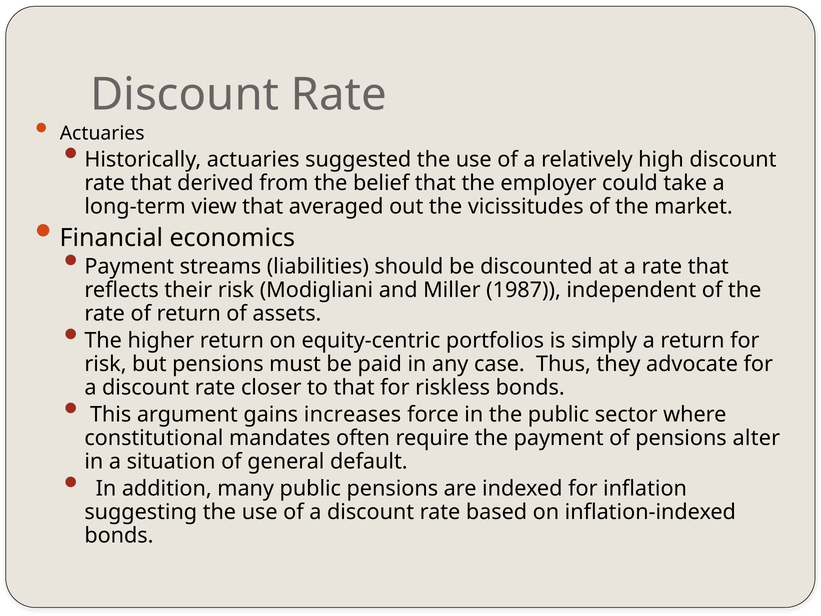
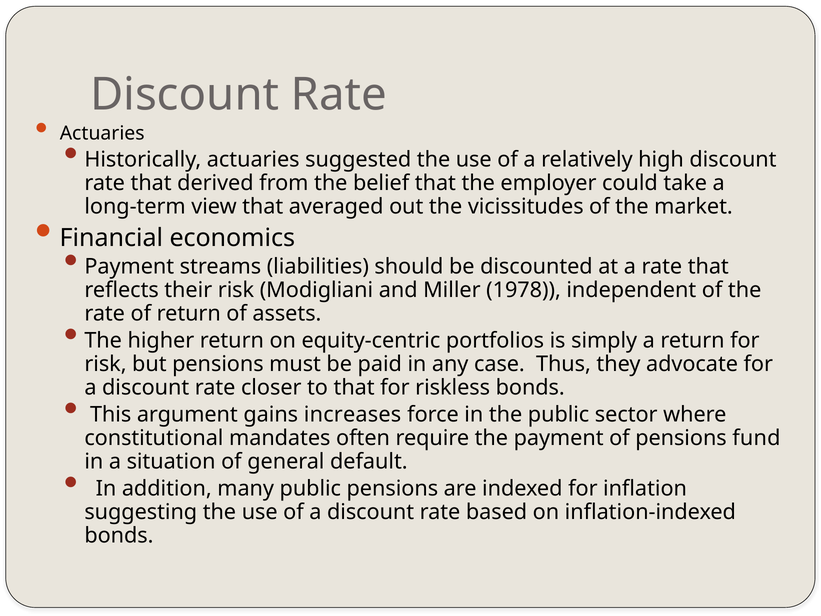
1987: 1987 -> 1978 (523, 290)
alter: alter -> fund (756, 438)
